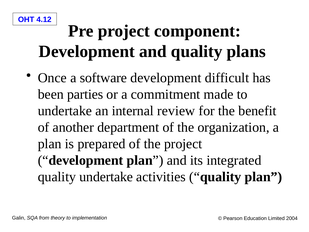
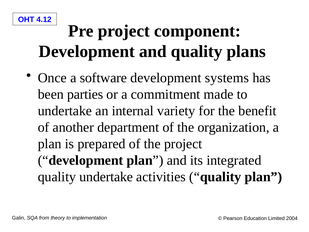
difficult: difficult -> systems (227, 78)
review: review -> variety (176, 111)
